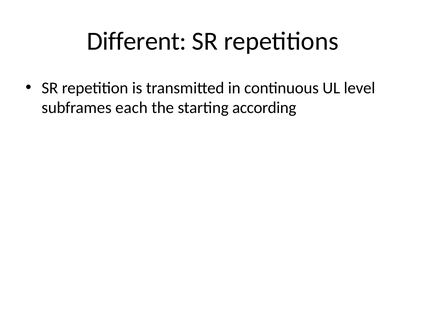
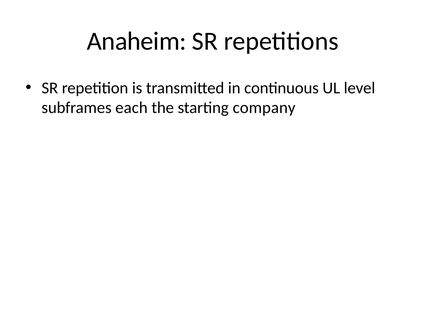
Different: Different -> Anaheim (137, 41)
according: according -> company (264, 108)
